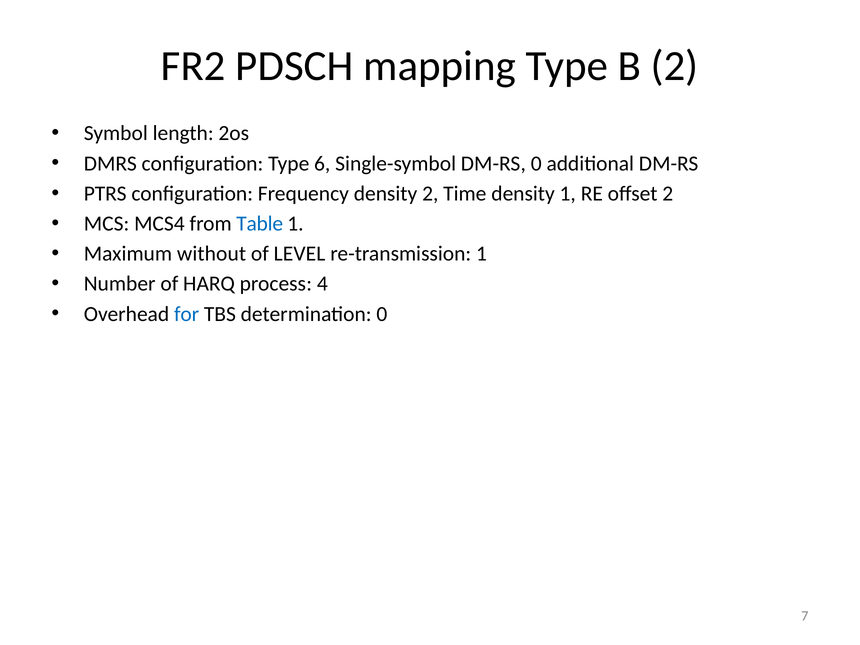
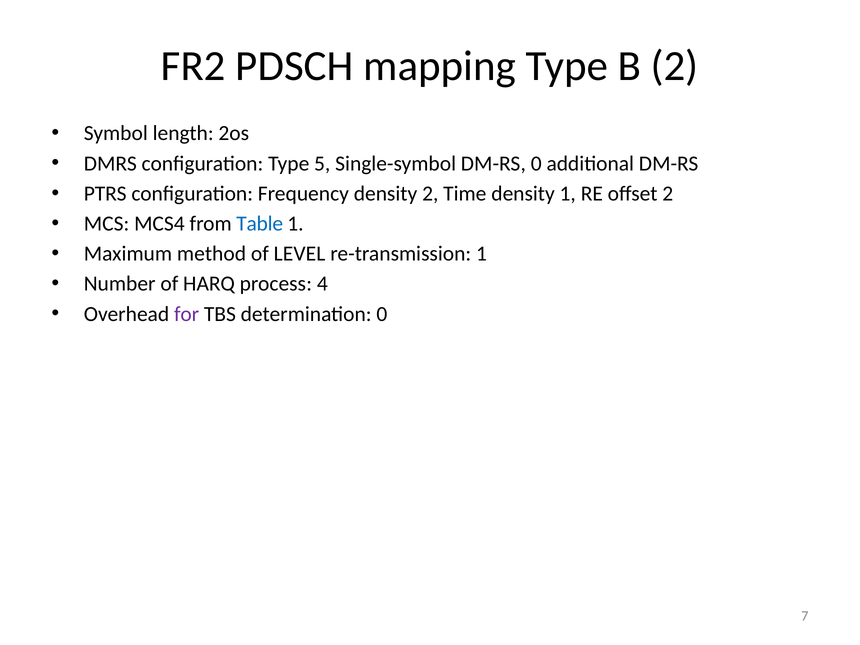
6: 6 -> 5 (322, 163)
without: without -> method (212, 254)
for colour: blue -> purple (187, 314)
